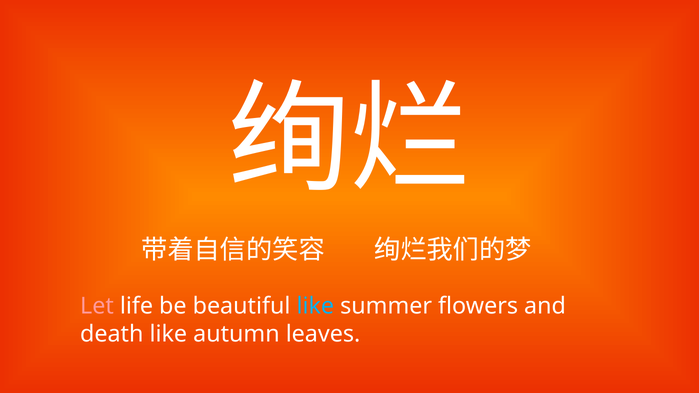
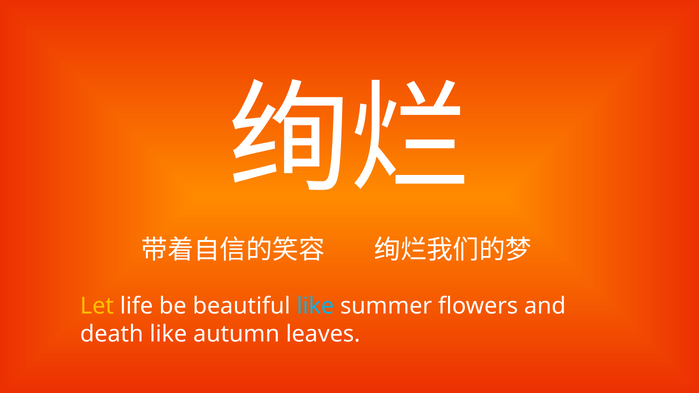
Let colour: pink -> yellow (97, 306)
